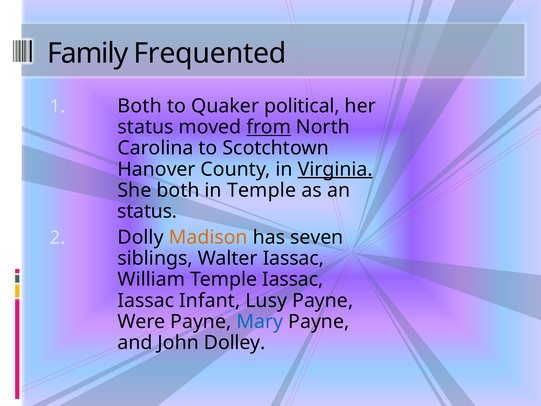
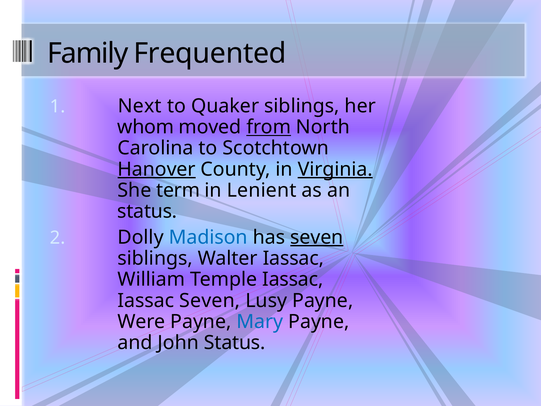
Both: Both -> Next (140, 106)
Quaker political: political -> siblings (302, 106)
status: status -> whom (146, 127)
Hanover underline: none -> present (157, 169)
She both: both -> term (178, 190)
in Temple: Temple -> Lenient (262, 190)
Madison colour: orange -> blue (208, 237)
seven underline: none -> present (317, 237)
Iassac Infant: Infant -> Seven (210, 300)
John Dolley: Dolley -> Status (235, 343)
